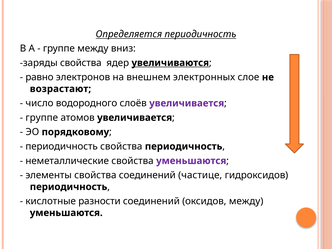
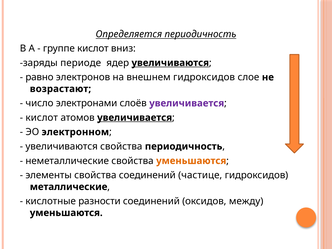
группе между: между -> кислот (93, 48)
заряды свойства: свойства -> периоде (81, 63)
внешнем электронных: электронных -> гидроксидов (204, 77)
водородного: водородного -> электронами (87, 103)
группе: группе -> кислот (42, 118)
увеличивается underline: none -> present (135, 118)
порядковому: порядковому -> электронном (75, 132)
периодичность: периодичность -> увеличиваются (62, 146)
уменьшаются colour: purple -> orange (191, 161)
периодичность: периодичность -> металлические (69, 187)
